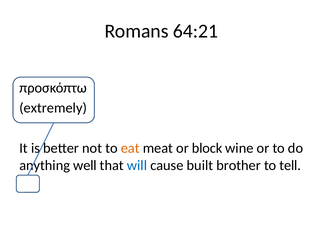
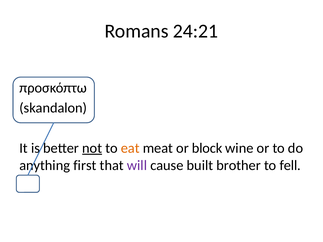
64:21: 64:21 -> 24:21 (196, 31)
extremely: extremely -> skandalon (53, 108)
not underline: none -> present (92, 148)
well: well -> first (85, 165)
will colour: blue -> purple (137, 165)
tell: tell -> fell (290, 165)
